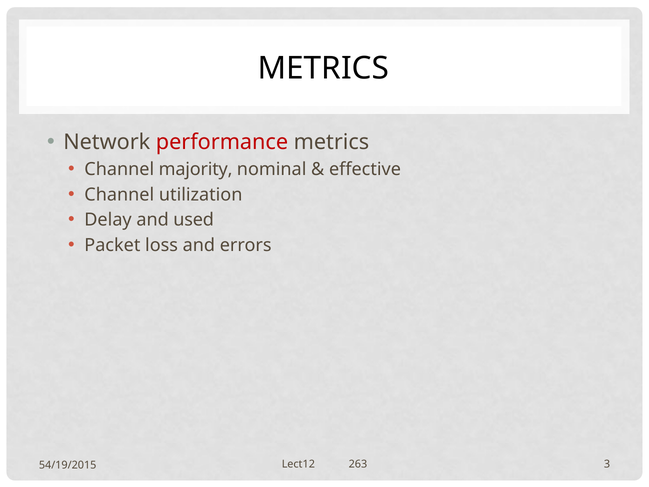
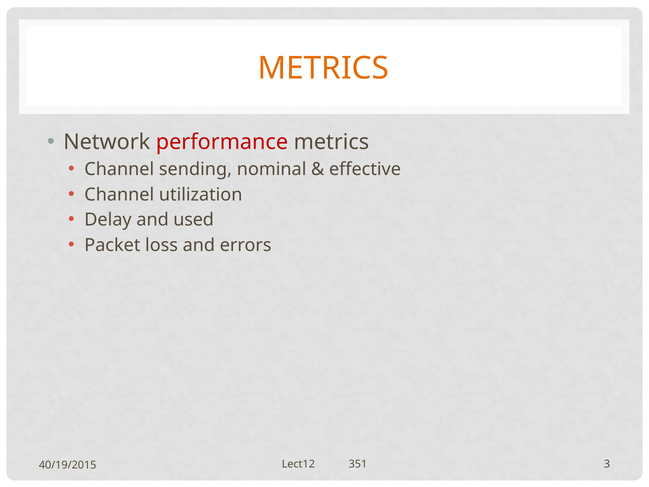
METRICS colour: black -> orange (323, 68)
majority: majority -> sending (195, 169)
263: 263 -> 351 (358, 464)
54/19/2015: 54/19/2015 -> 40/19/2015 (68, 465)
